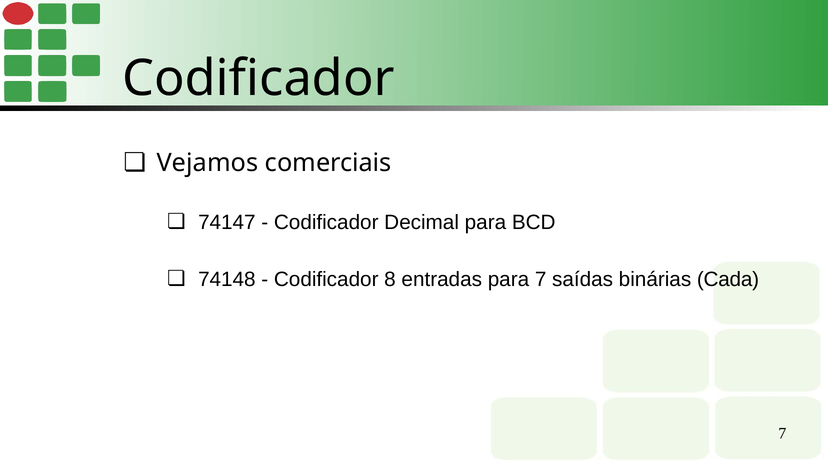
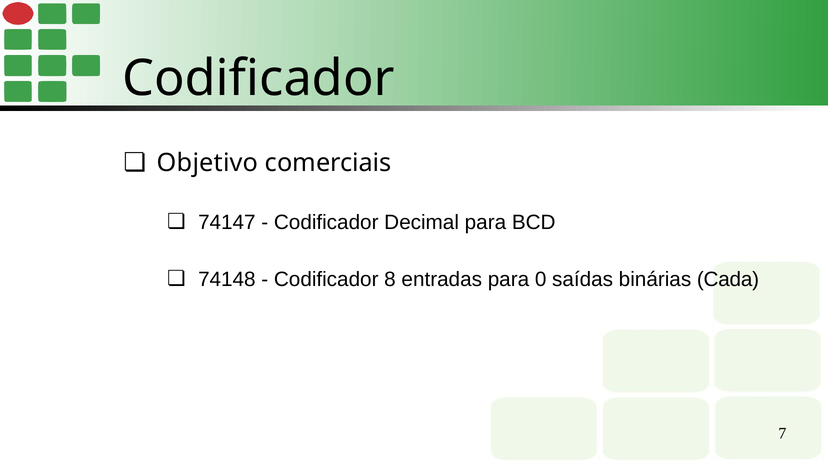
Vejamos: Vejamos -> Objetivo (208, 163)
para 7: 7 -> 0 (541, 279)
